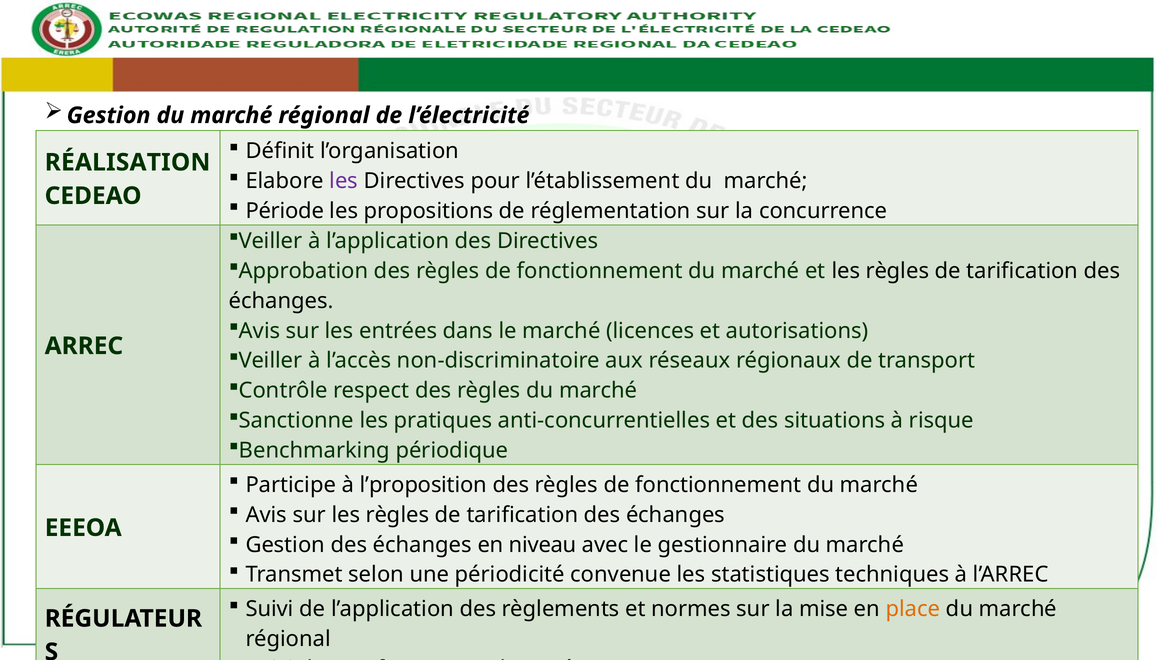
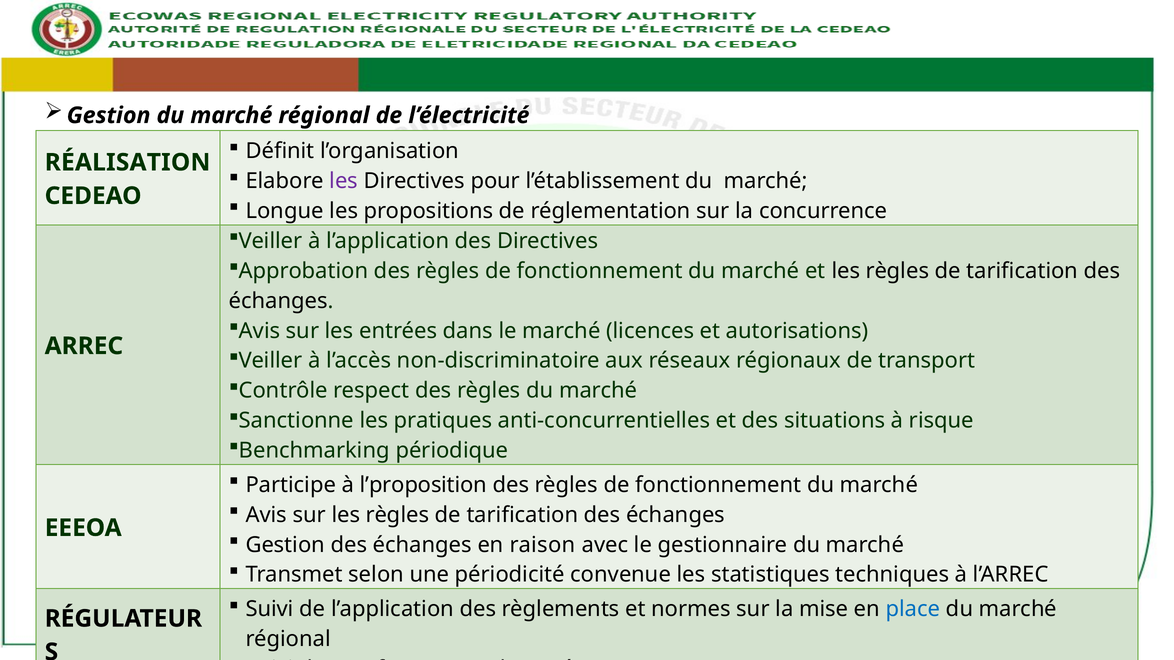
Période: Période -> Longue (285, 211)
niveau: niveau -> raison (542, 545)
place colour: orange -> blue (913, 609)
